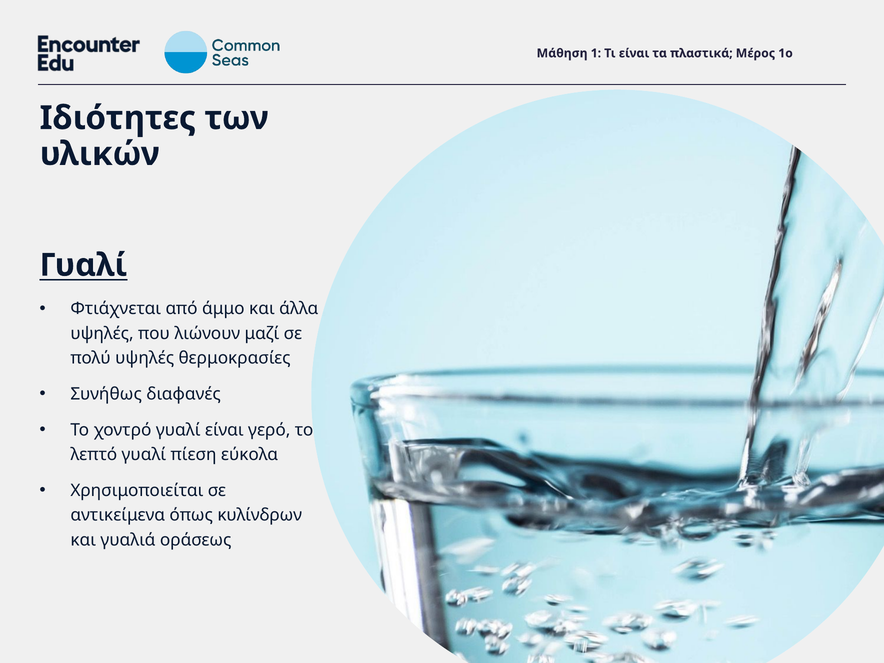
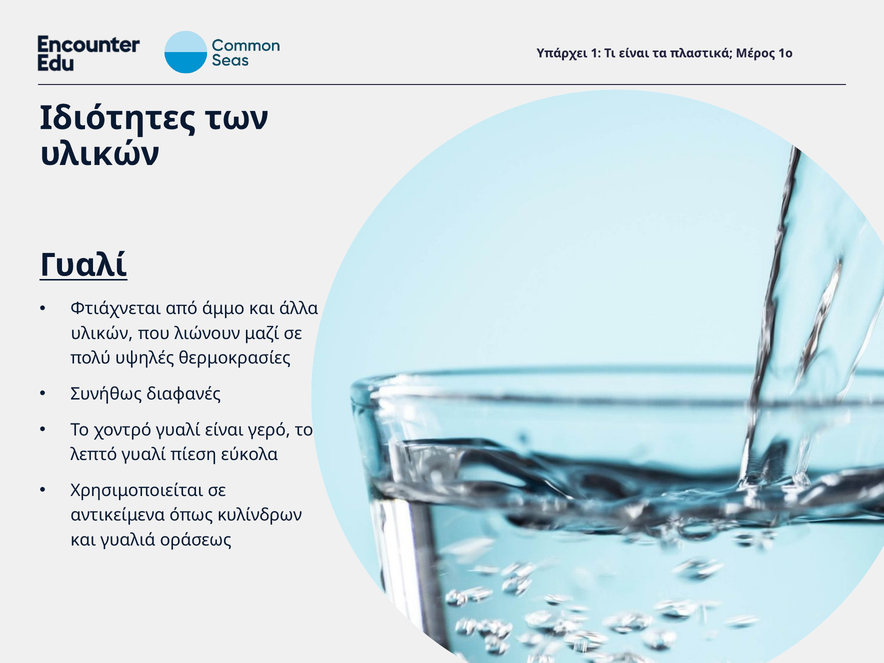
Μάθηση: Μάθηση -> Υπάρχει (562, 53)
υψηλές: υψηλές -> υλικών (102, 334)
